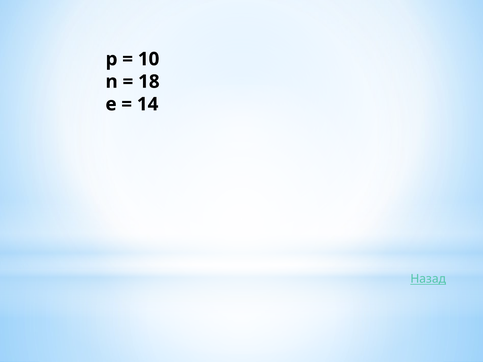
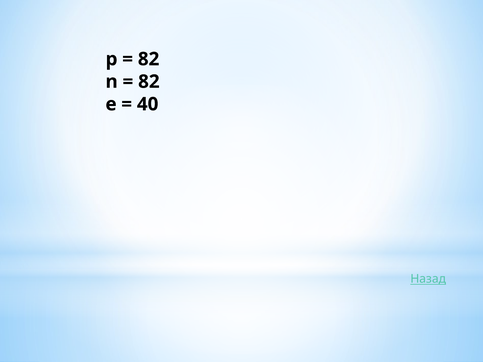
10: 10 -> 82 (149, 59)
18: 18 -> 82 (149, 82)
14: 14 -> 40 (148, 104)
